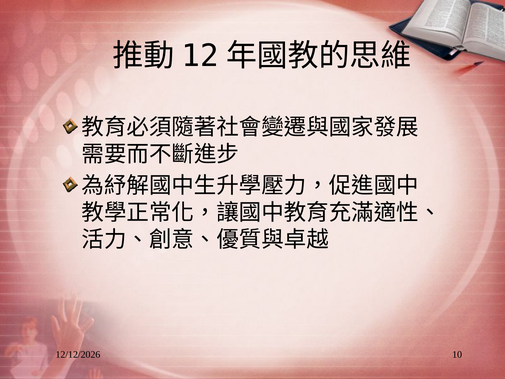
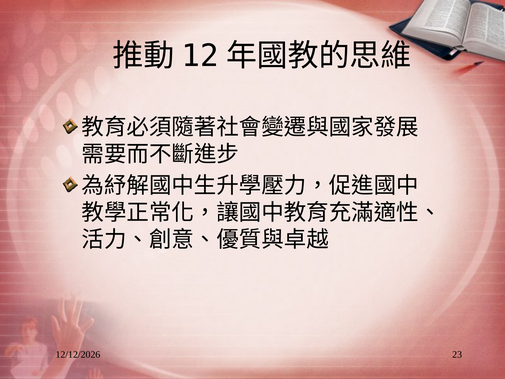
10: 10 -> 23 (457, 354)
